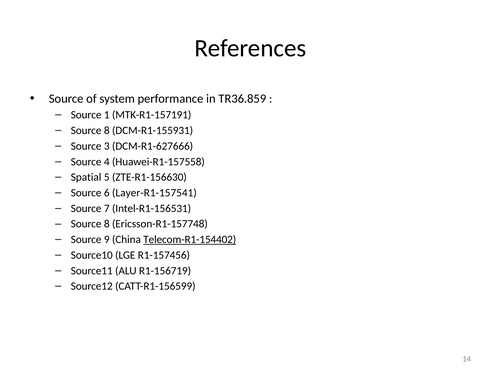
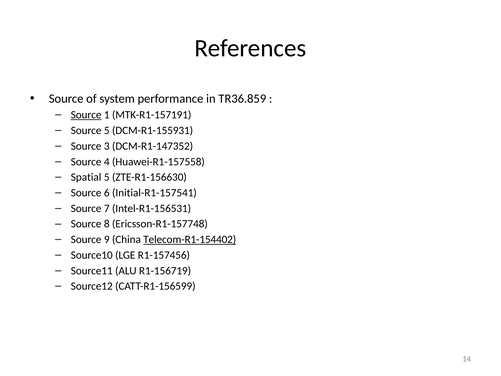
Source underline: none -> present (86, 115)
8: 8 -> 5 (107, 130)
DCM-R1-627666: DCM-R1-627666 -> DCM-R1-147352 (153, 146)
Layer-R1-157541: Layer-R1-157541 -> Initial-R1-157541 (154, 193)
